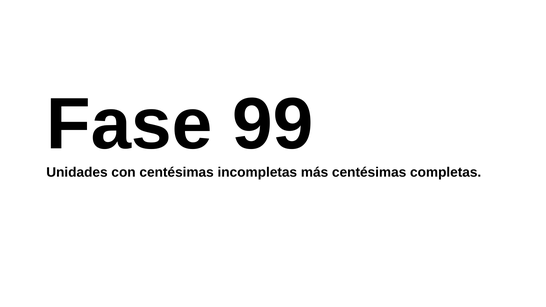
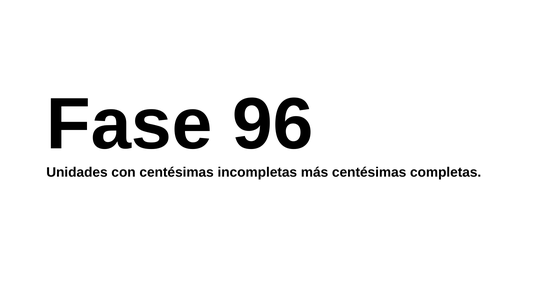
99: 99 -> 96 (273, 125)
